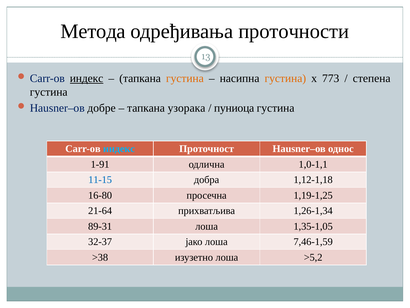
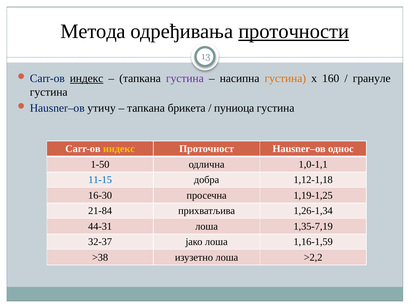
проточности underline: none -> present (294, 31)
густина colour: orange -> purple (185, 78)
773: 773 -> 160 (331, 78)
степена: степена -> грануле (372, 78)
добре: добре -> утичу (102, 108)
узорака: узорака -> брикета (187, 108)
индекс colour: light blue -> yellow (119, 149)
1-91: 1-91 -> 1-50 (100, 164)
16-80: 16-80 -> 16-30 (100, 195)
21-64: 21-64 -> 21-84 (100, 211)
89-31: 89-31 -> 44-31 (100, 226)
1,35-1,05: 1,35-1,05 -> 1,35-7,19 (313, 226)
7,46-1,59: 7,46-1,59 -> 1,16-1,59 (313, 241)
>5,2: >5,2 -> >2,2 (313, 257)
